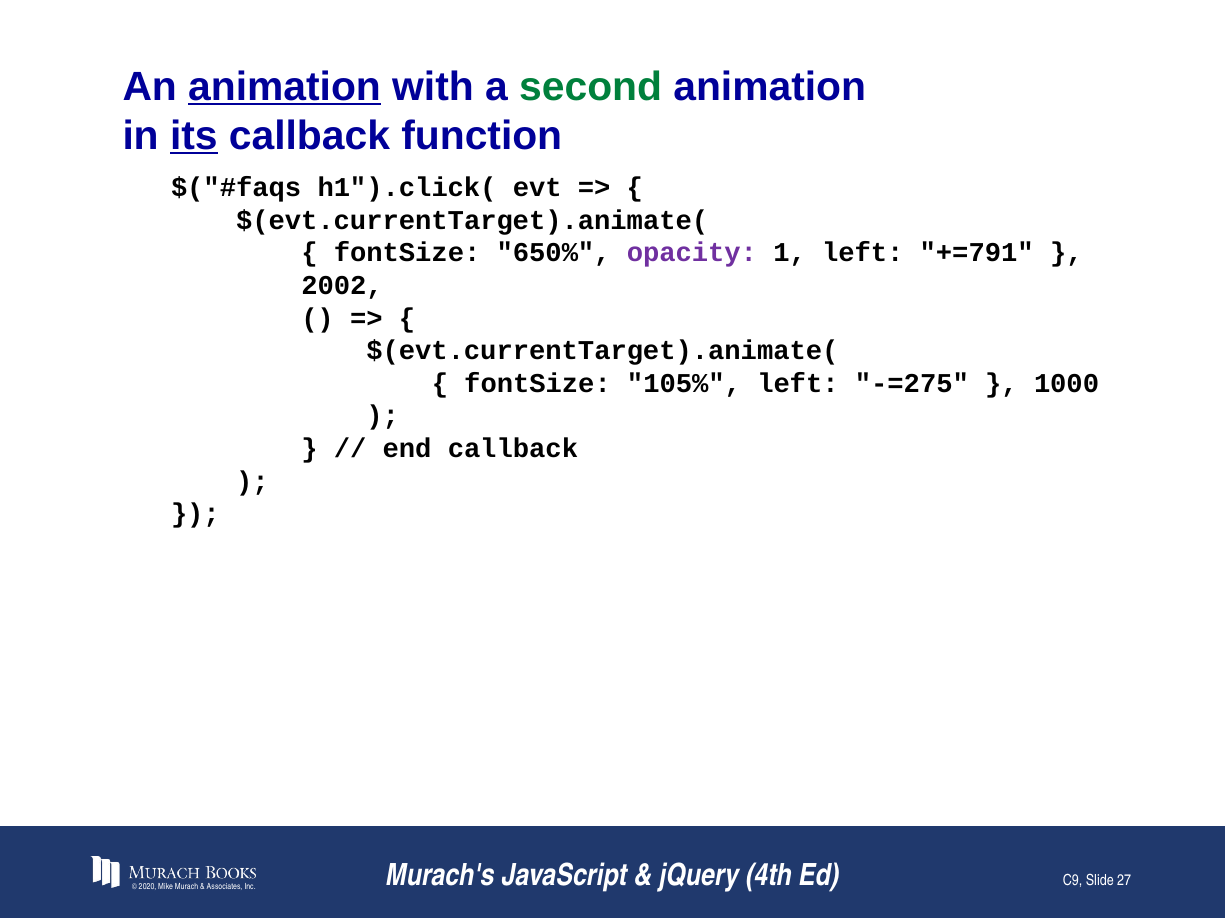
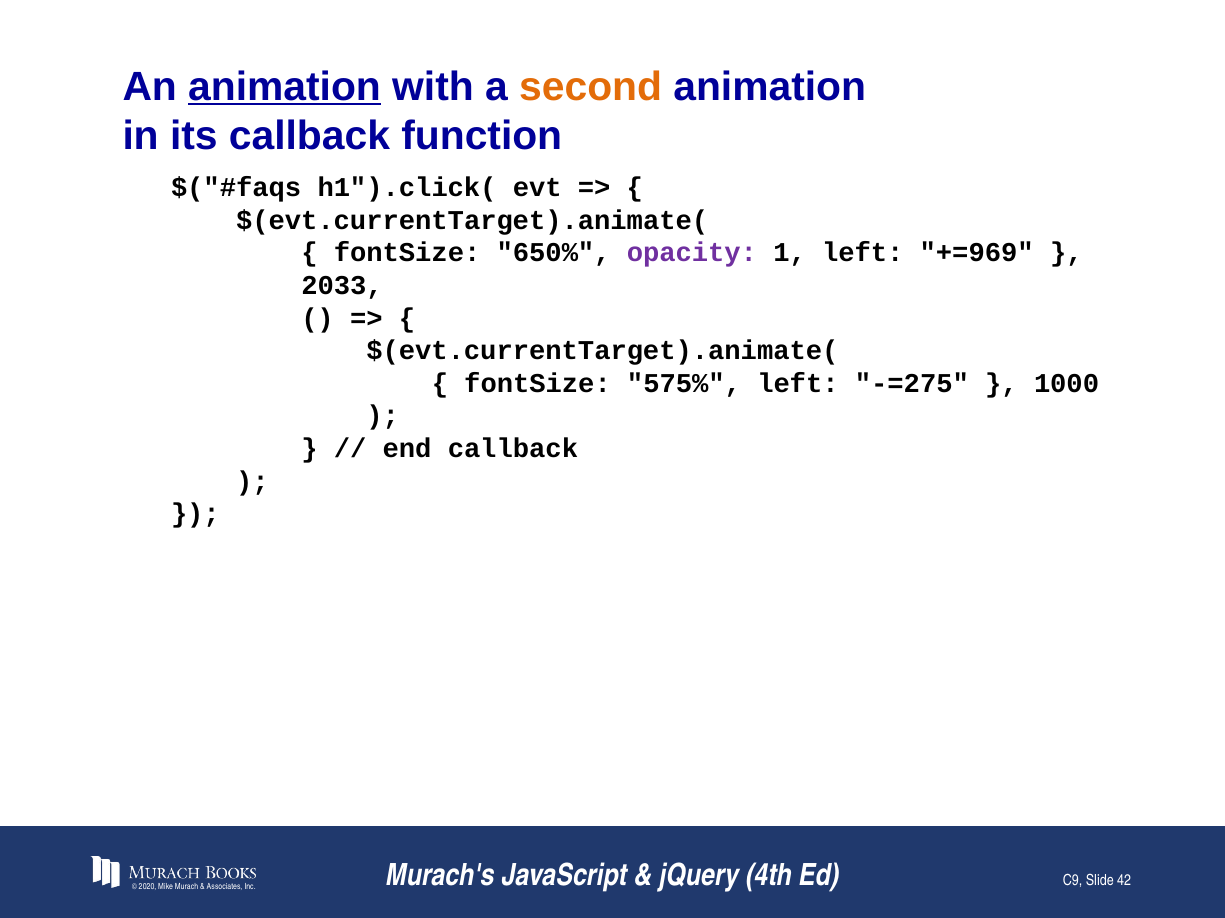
second colour: green -> orange (591, 87)
its underline: present -> none (194, 136)
+=791: +=791 -> +=969 (977, 253)
2002: 2002 -> 2033 (342, 286)
105%: 105% -> 575% (684, 384)
27: 27 -> 42 (1124, 881)
